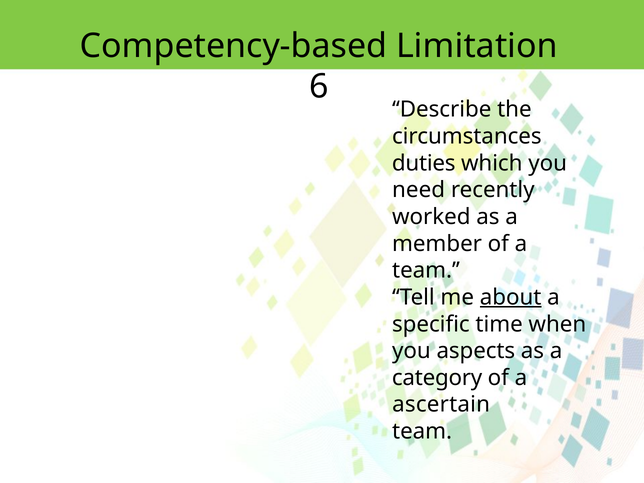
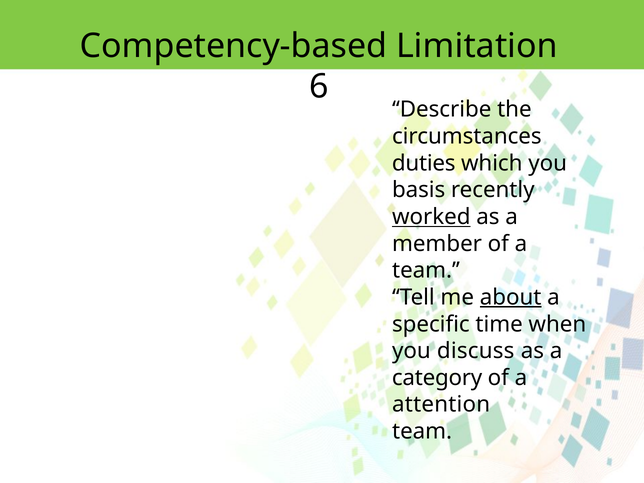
need: need -> basis (419, 190)
worked underline: none -> present (431, 217)
aspects: aspects -> discuss (476, 351)
ascertain: ascertain -> attention (441, 405)
